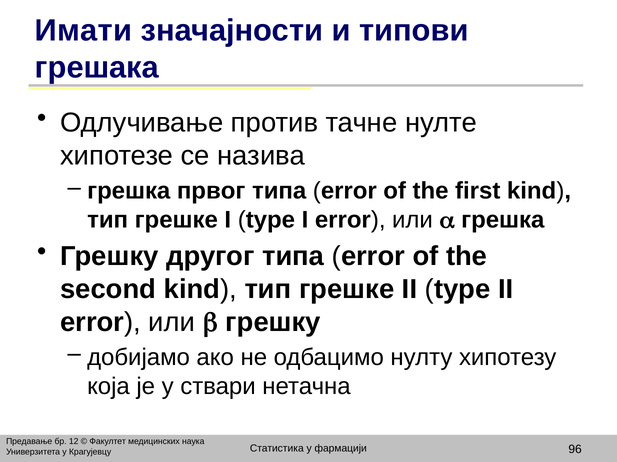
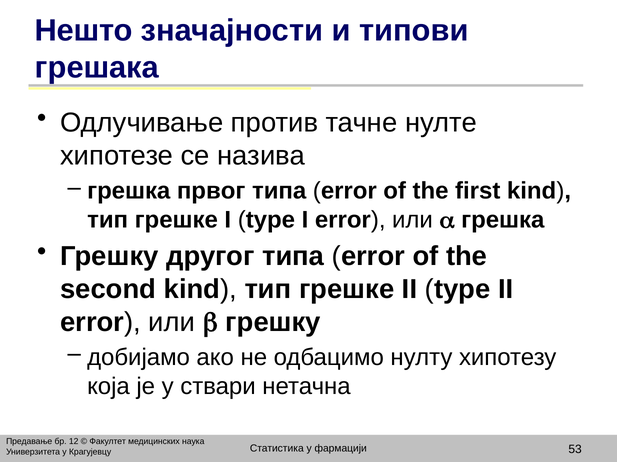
Имати: Имати -> Нешто (84, 30)
96: 96 -> 53 (575, 450)
